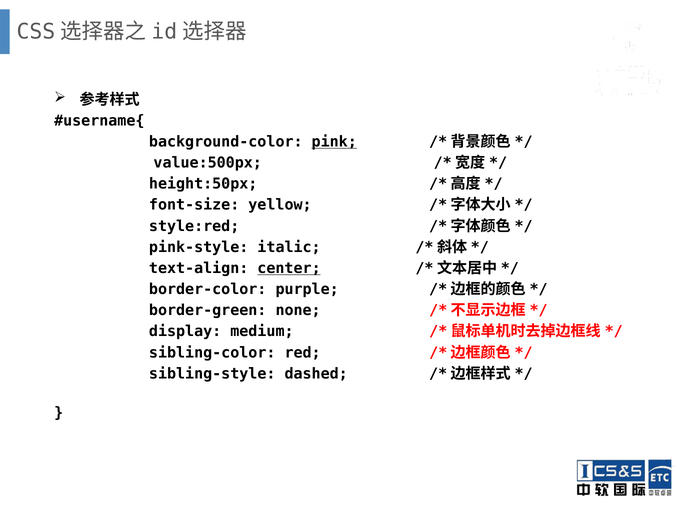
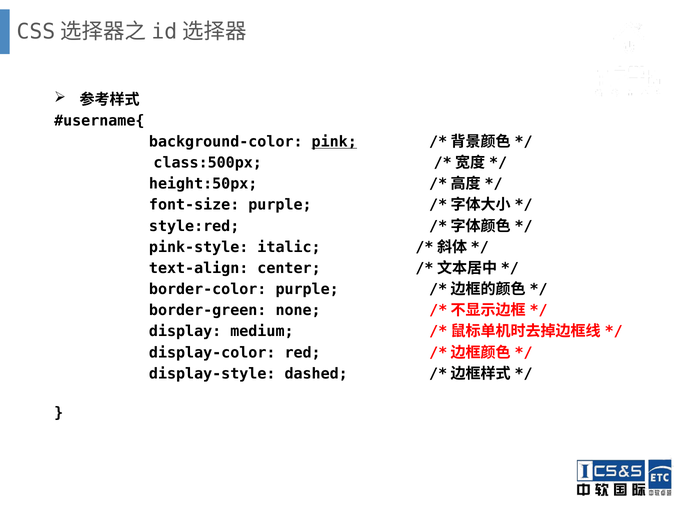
value:500px: value:500px -> class:500px (208, 163)
font-size yellow: yellow -> purple (280, 205)
center underline: present -> none (289, 268)
sibling-color: sibling-color -> display-color (212, 352)
sibling-style: sibling-style -> display-style (212, 374)
